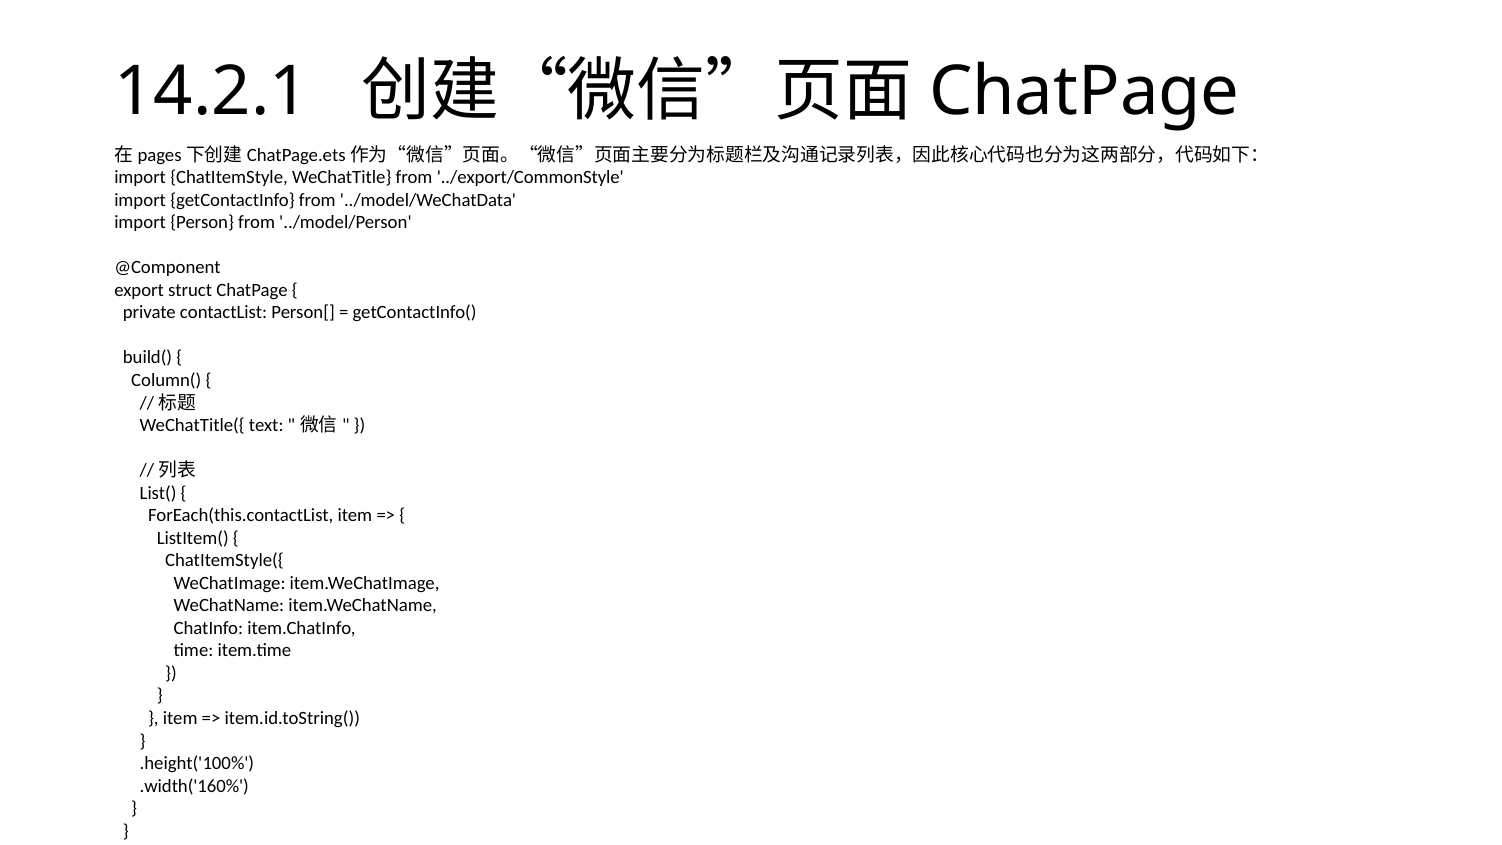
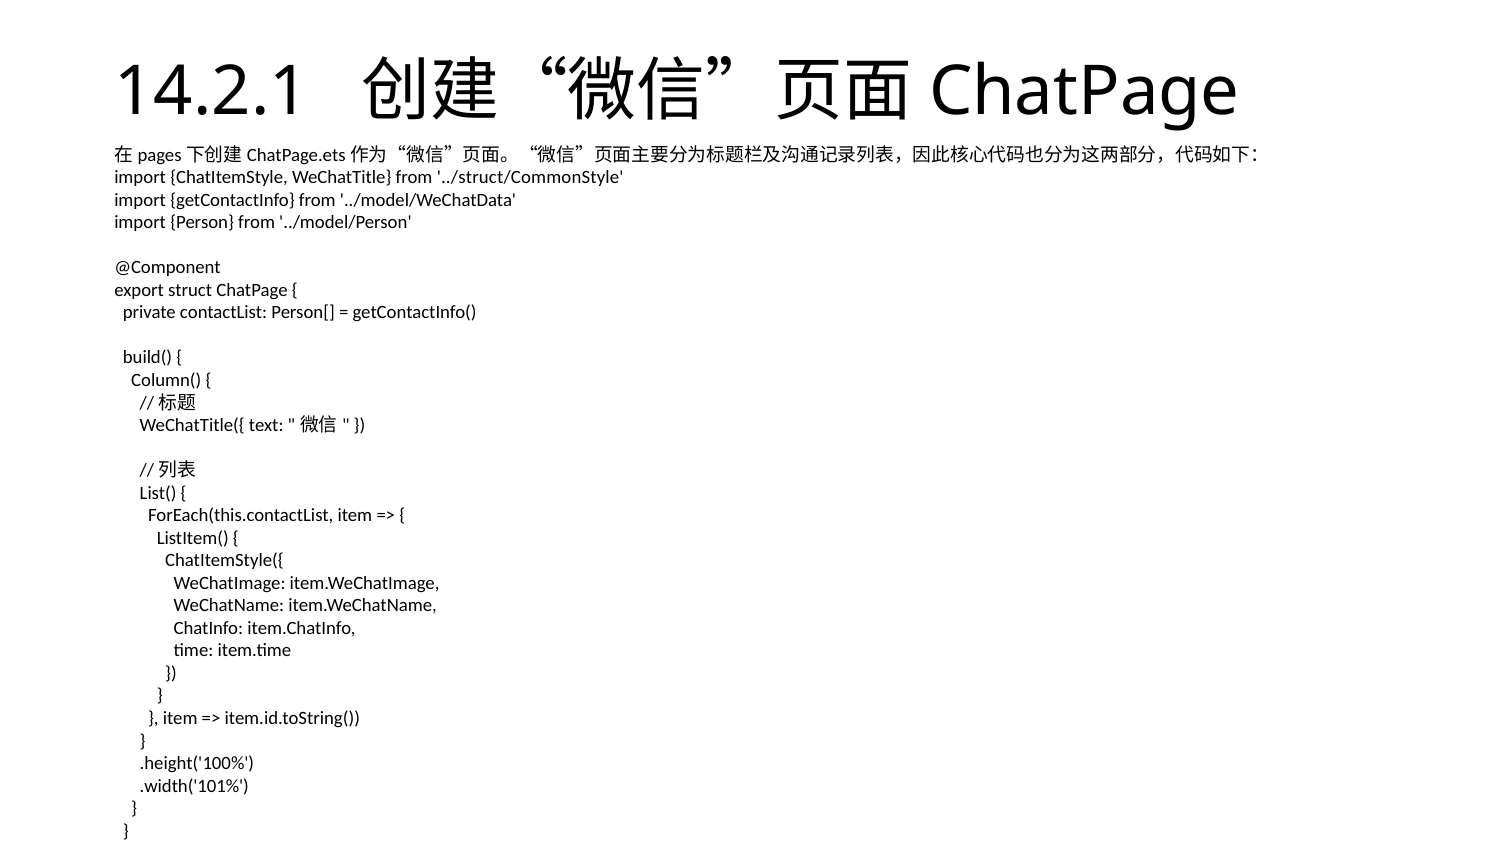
../export/CommonStyle: ../export/CommonStyle -> ../struct/CommonStyle (530, 177)
.width('160%: .width('160% -> .width('101% (194, 786)
